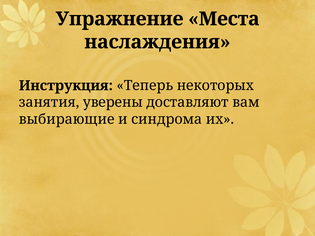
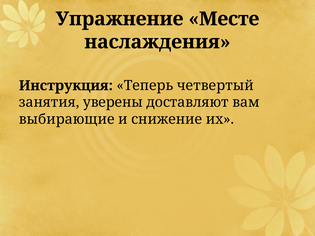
Места: Места -> Месте (224, 19)
некоторых: некоторых -> четвертый (215, 86)
синдрома: синдрома -> снижение (167, 119)
